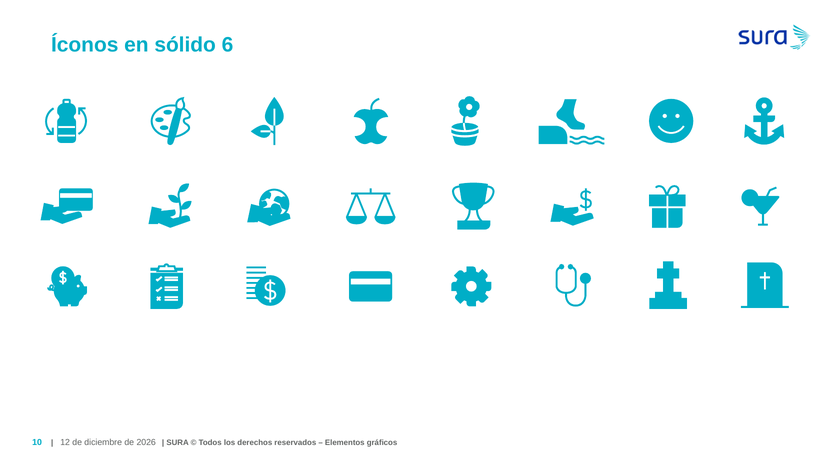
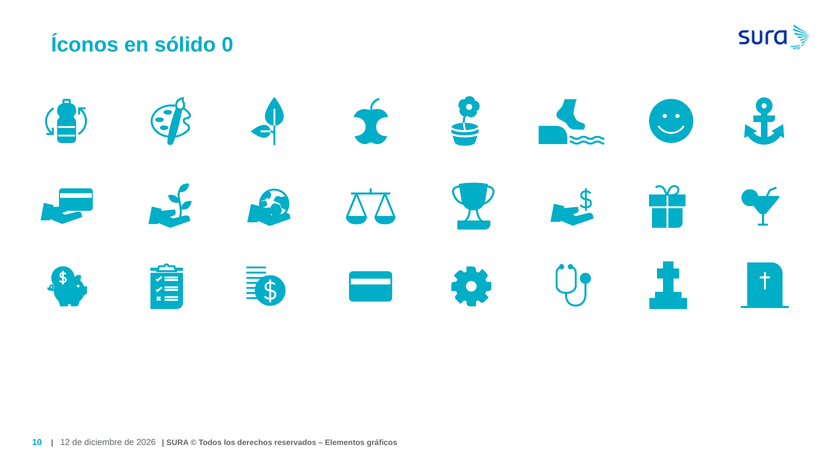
6: 6 -> 0 (227, 45)
